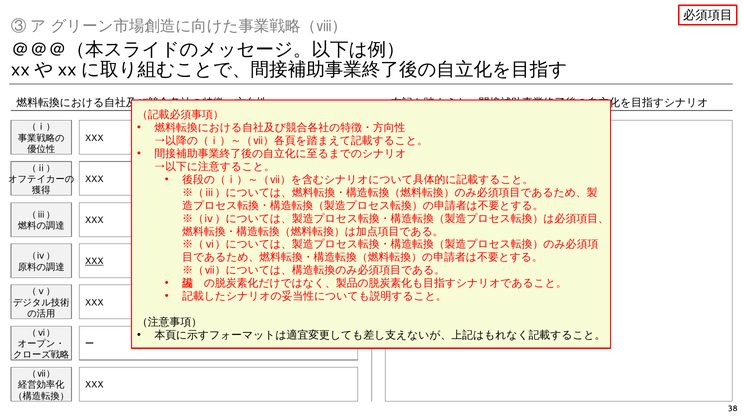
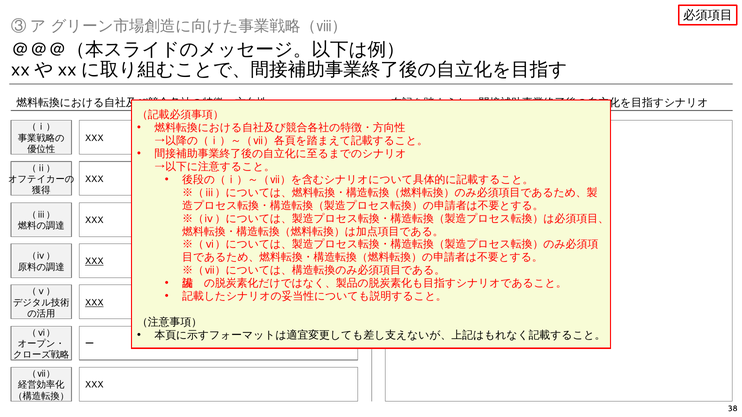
XXX underline: none -> present (94, 303)
